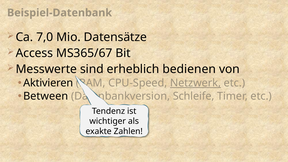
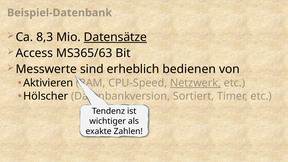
7,0: 7,0 -> 8,3 (45, 37)
Datensätze underline: none -> present (115, 37)
MS365/67: MS365/67 -> MS365/63 (84, 53)
Between: Between -> Hölscher (46, 96)
Schleife: Schleife -> Sortiert (194, 96)
